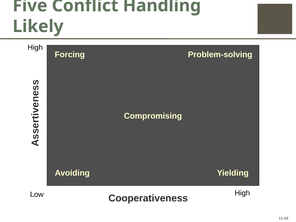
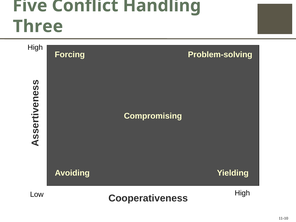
Likely: Likely -> Three (38, 26)
